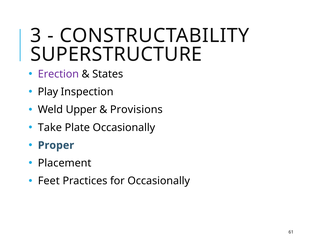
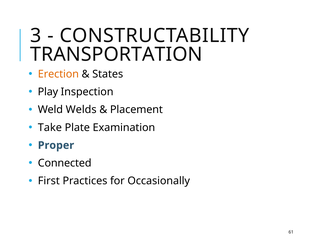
SUPERSTRUCTURE: SUPERSTRUCTURE -> TRANSPORTATION (116, 54)
Erection colour: purple -> orange (58, 74)
Upper: Upper -> Welds (81, 110)
Provisions: Provisions -> Placement (136, 110)
Plate Occasionally: Occasionally -> Examination (124, 127)
Placement: Placement -> Connected (65, 163)
Feet: Feet -> First (49, 181)
